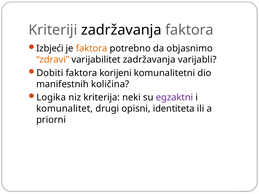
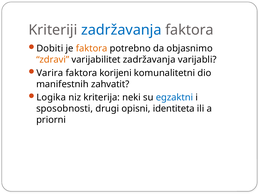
zadržavanja colour: black -> blue (121, 30)
Izbjeći: Izbjeći -> Dobiti (50, 49)
Dobiti: Dobiti -> Varira (50, 73)
količina: količina -> zahvatit (110, 84)
egzaktni colour: purple -> blue (175, 98)
komunalitet: komunalitet -> sposobnosti (65, 109)
